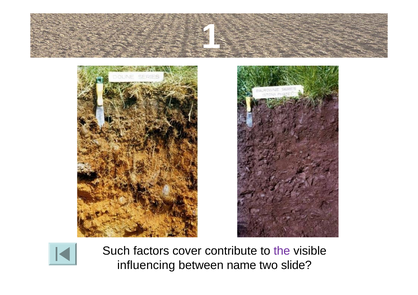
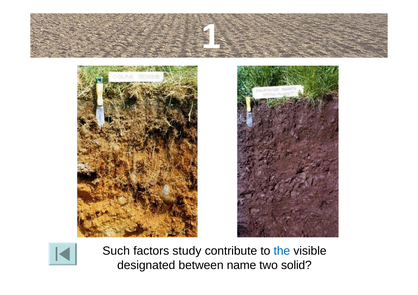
cover: cover -> study (187, 252)
the colour: purple -> blue (282, 252)
influencing: influencing -> designated (146, 266)
slide: slide -> solid (296, 266)
